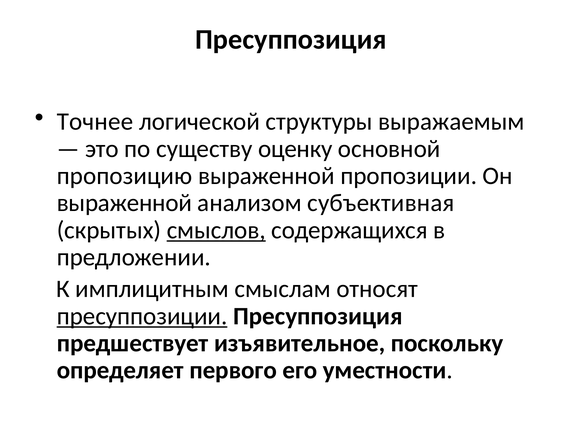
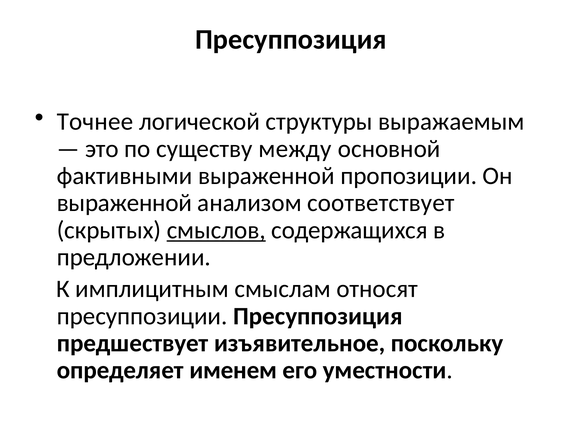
оценку: оценку -> между (295, 149)
пропозицию: пропозицию -> фактивными (125, 176)
субъективная: субъективная -> соответствует (381, 203)
пресуппозиции underline: present -> none (142, 316)
первого: первого -> именем (233, 370)
